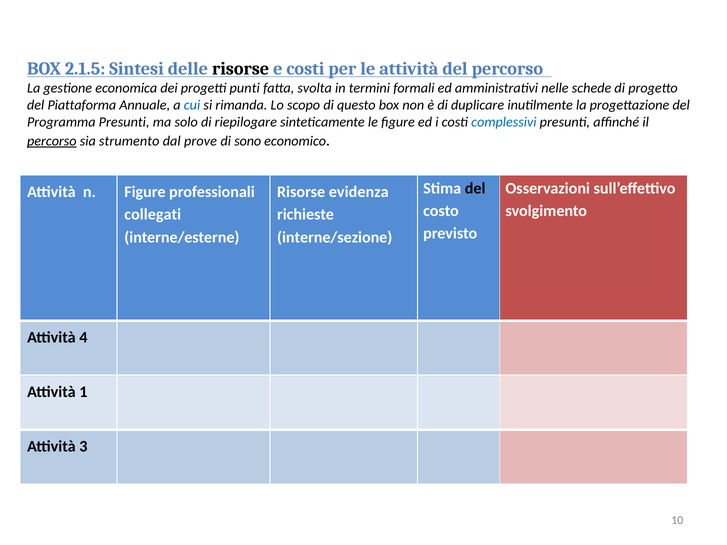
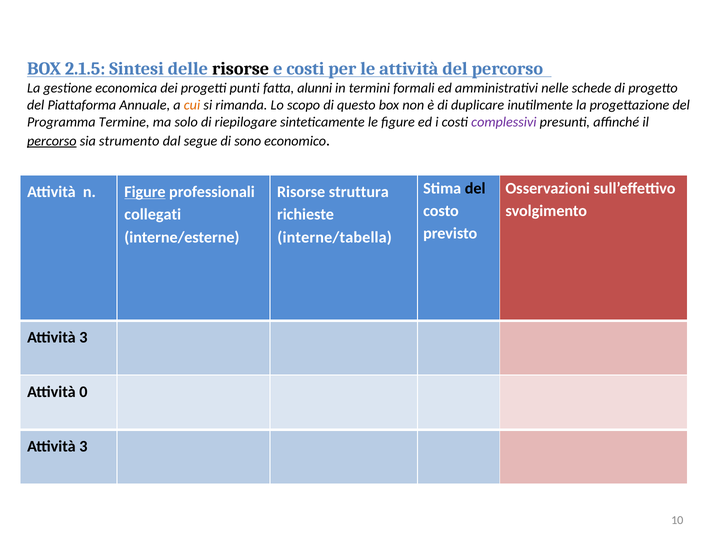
svolta: svolta -> alunni (315, 88)
cui colour: blue -> orange (192, 105)
Programma Presunti: Presunti -> Termine (124, 122)
complessivi colour: blue -> purple (504, 122)
prove: prove -> segue (201, 141)
Figure underline: none -> present (145, 192)
evidenza: evidenza -> struttura (359, 192)
interne/sezione: interne/sezione -> interne/tabella (335, 237)
4: 4 -> 3 (83, 337)
1: 1 -> 0 (83, 392)
